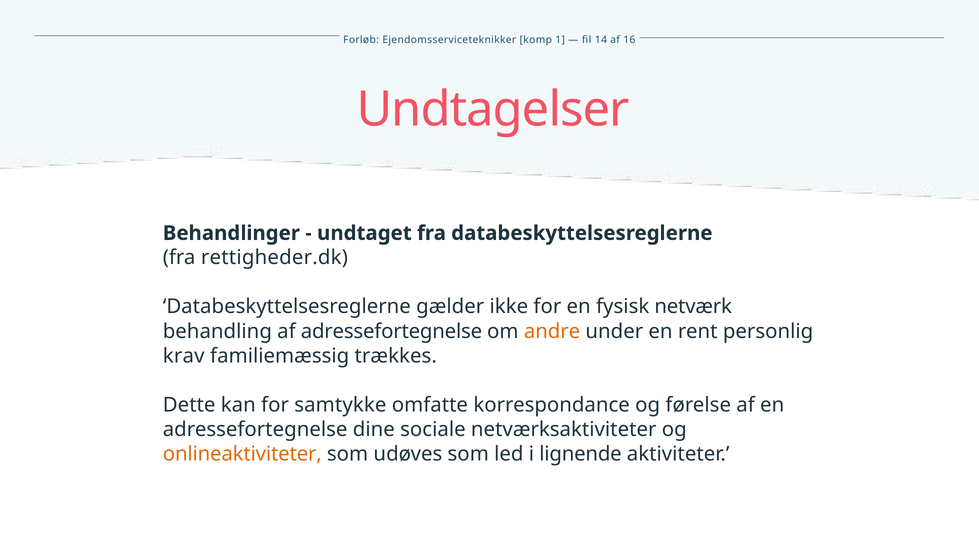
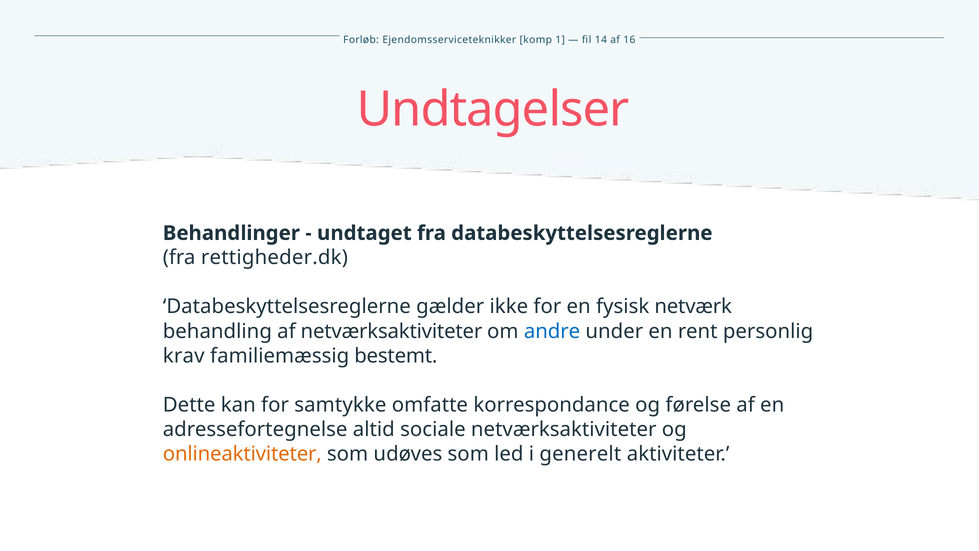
af adressefortegnelse: adressefortegnelse -> netværksaktiviteter (391, 331)
andre colour: orange -> blue (552, 331)
trækkes: trækkes -> bestemt (396, 356)
dine: dine -> altid (374, 429)
lignende: lignende -> generelt (580, 454)
